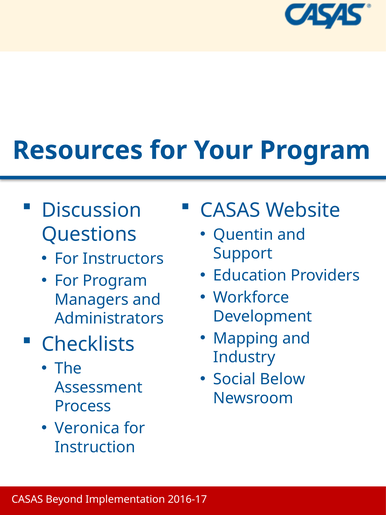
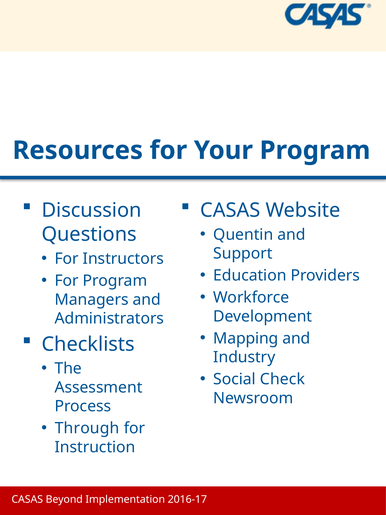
Below: Below -> Check (283, 379)
Veronica: Veronica -> Through (87, 428)
